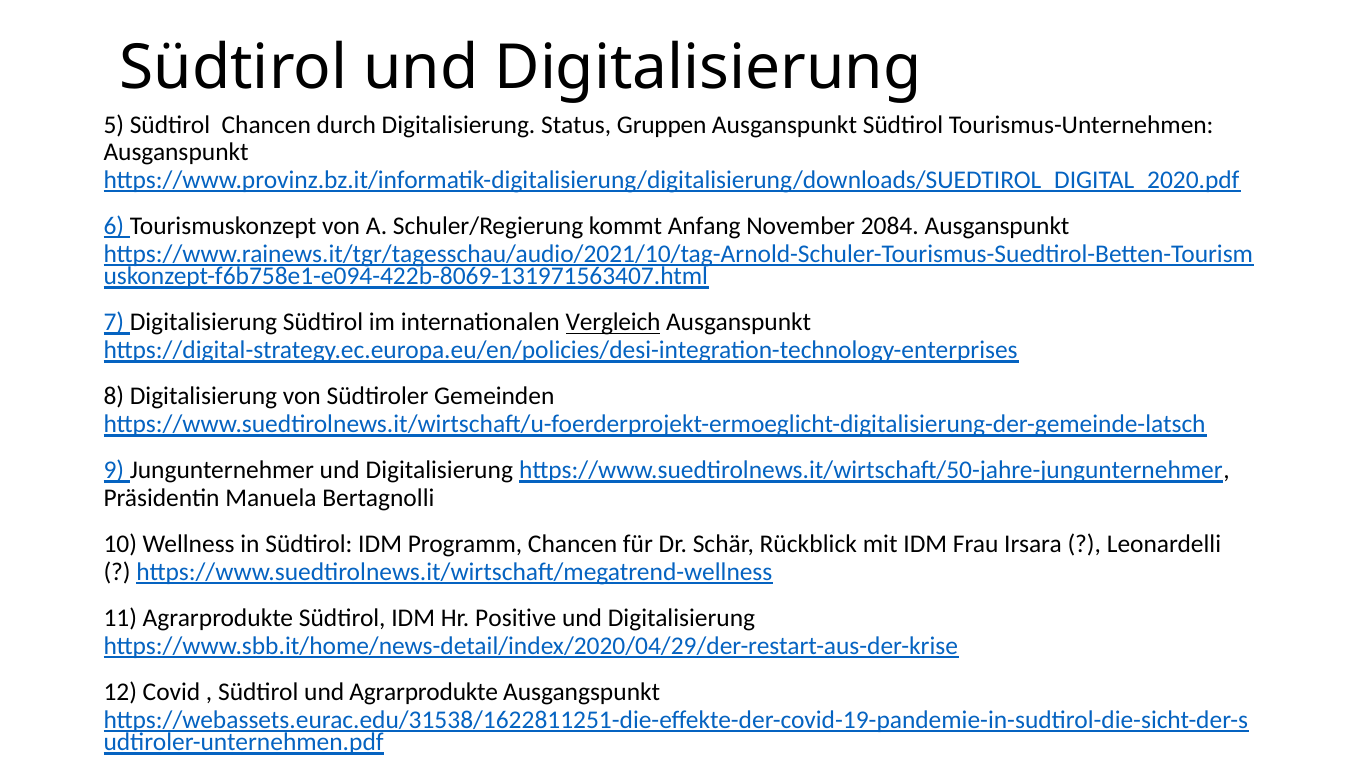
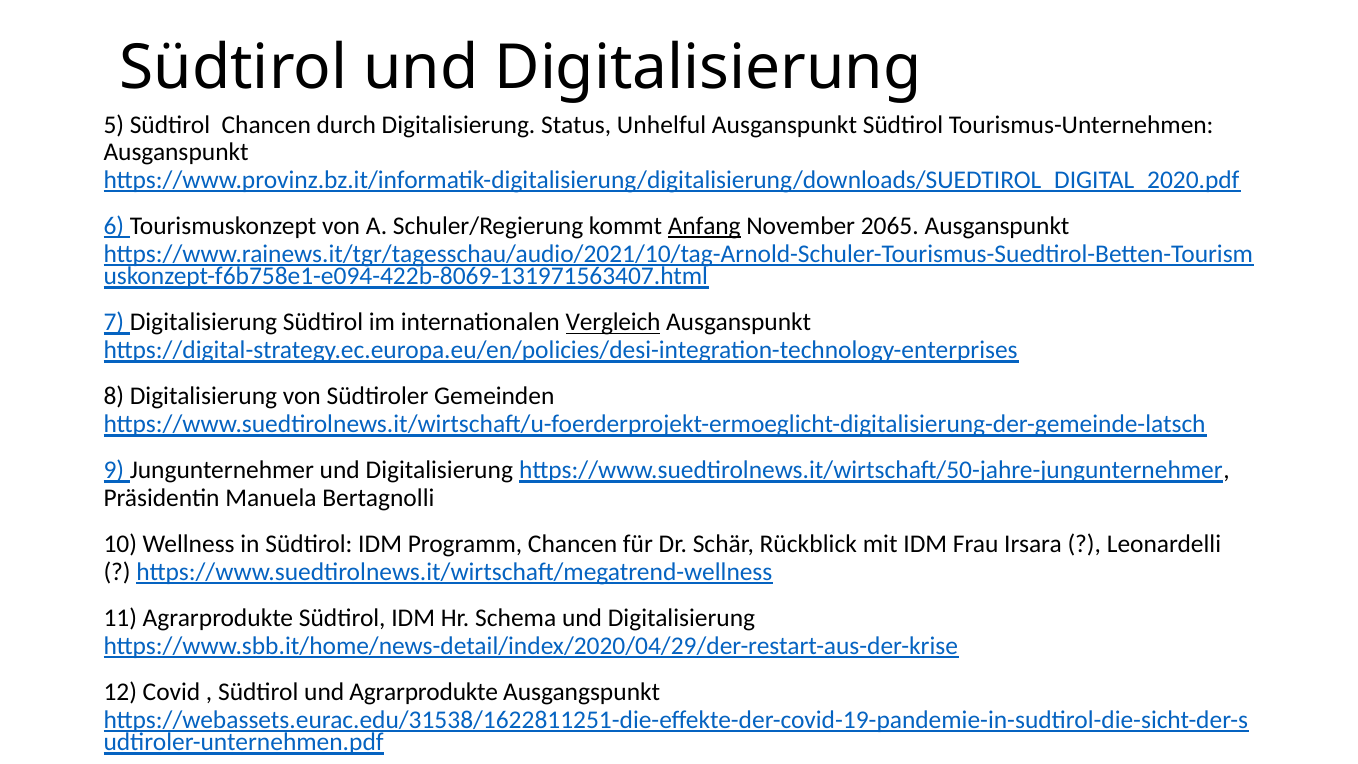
Gruppen: Gruppen -> Unhelful (662, 125)
Anfang underline: none -> present (704, 226)
2084: 2084 -> 2065 (890, 226)
Positive: Positive -> Schema (516, 618)
